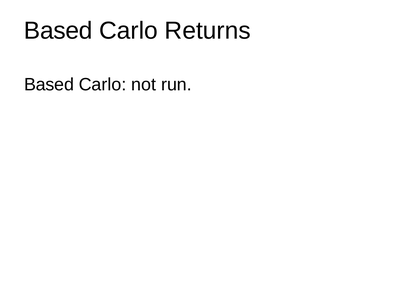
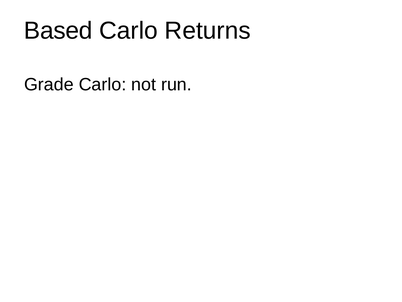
Based: Based -> Grade (49, 84)
